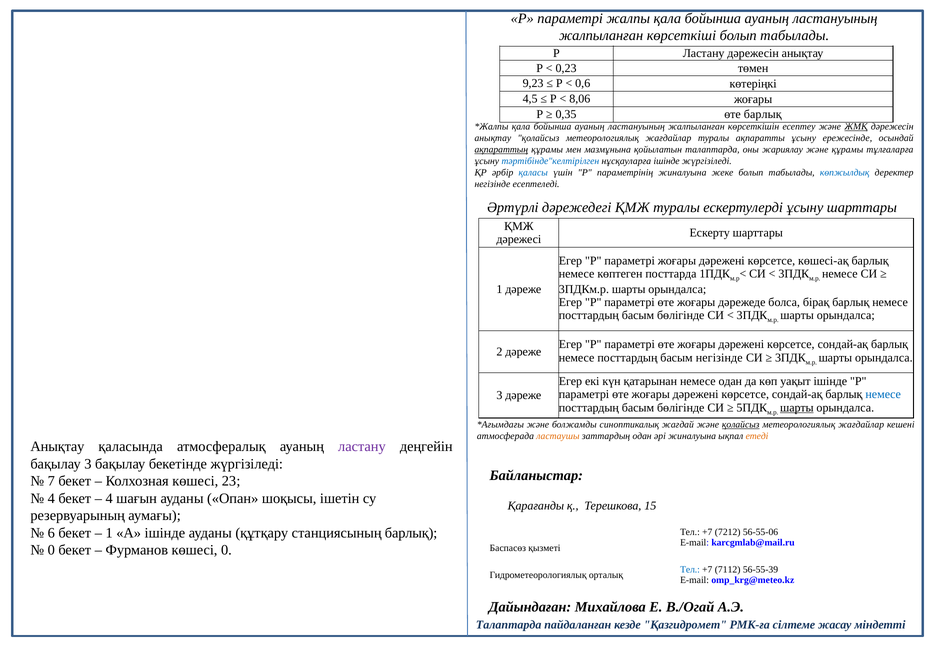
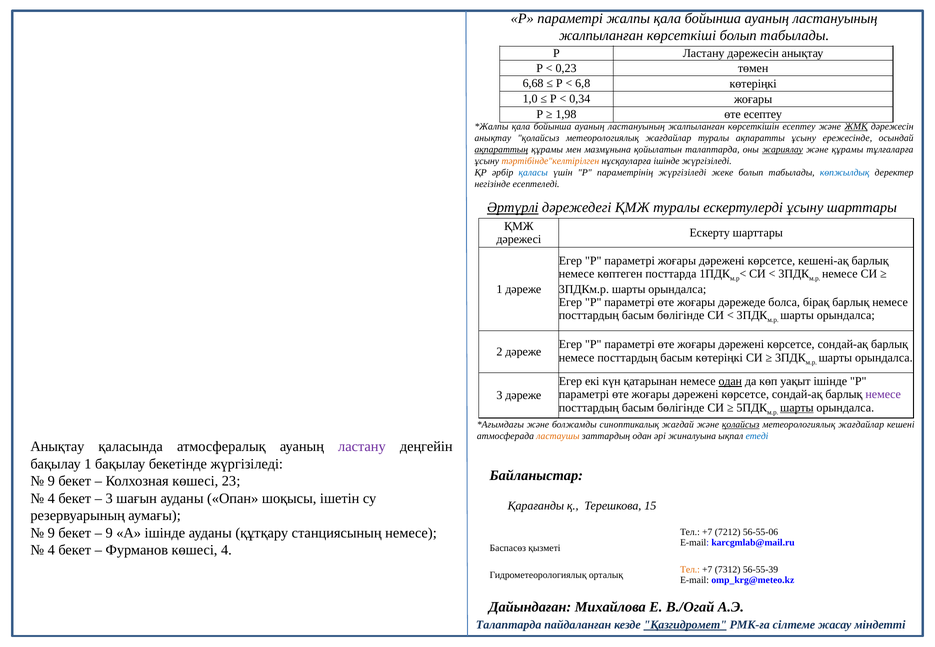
9,23: 9,23 -> 6,68 (533, 84)
0,6: 0,6 -> 6,8 (583, 84)
4,5: 4,5 -> 1,0 (530, 99)
8,06: 8,06 -> 0,34 (580, 99)
0,35: 0,35 -> 1,98 (566, 114)
өте барлық: барлық -> есептеу (763, 115)
жариялау underline: none -> present (783, 150)
тәртібінде"келтірілген colour: blue -> orange (550, 161)
параметрінің жиналуына: жиналуына -> жүргізіледі (682, 173)
Әртүрлі underline: none -> present (513, 208)
көшесі-ақ: көшесі-ақ -> кешені-ақ (823, 261)
басым негізінде: негізінде -> көтеріңкі (719, 358)
одан underline: none -> present (730, 381)
немесе colour: blue -> purple (883, 395)
етеді colour: orange -> blue (757, 436)
бақылау 3: 3 -> 1 (88, 464)
7: 7 -> 9 (51, 481)
4: 4 -> 3 (109, 499)
6: 6 -> 9 (51, 533)
1: 1 -> 9 (109, 533)
станциясының барлық: барлық -> немесе (411, 533)
0: 0 -> 4 (51, 550)
көшесі 0: 0 -> 4 (226, 550)
Тел colour: blue -> orange (690, 570)
7112: 7112 -> 7312 (728, 570)
Қазгидромет underline: none -> present (685, 625)
